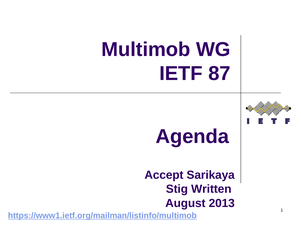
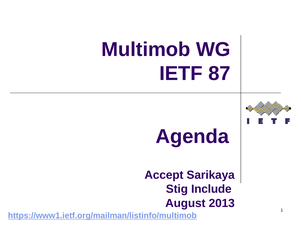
Written: Written -> Include (211, 189)
